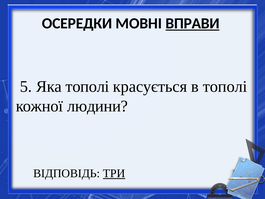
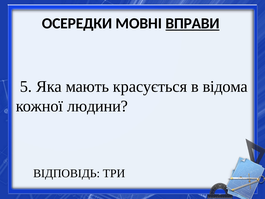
Яка тополі: тополі -> мають (87, 87)
в тополі: тополі -> відома (225, 87)
ТРИ underline: present -> none (114, 173)
